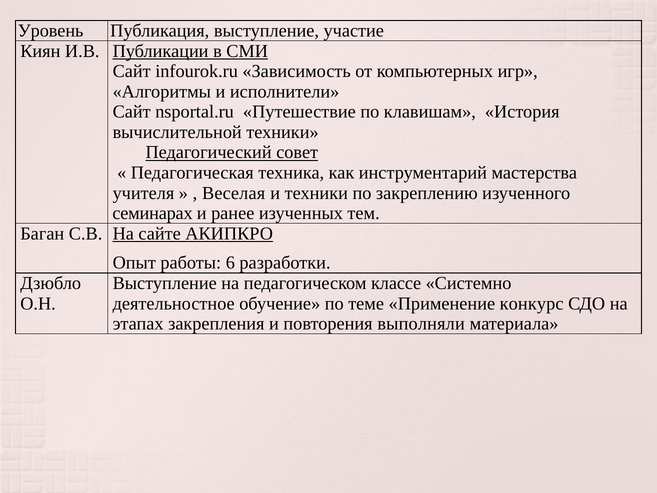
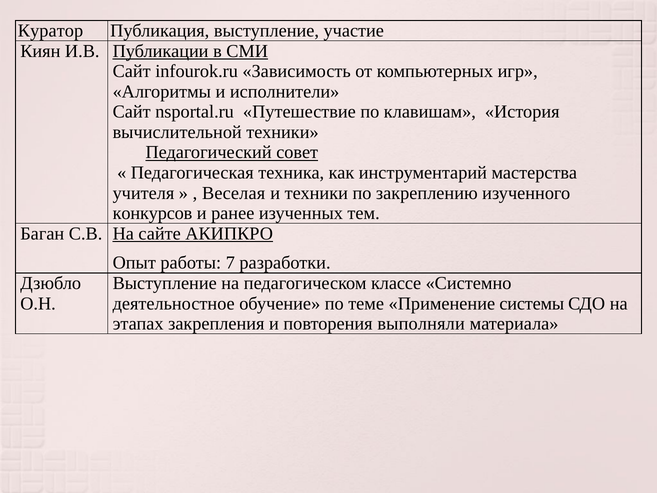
Уровень: Уровень -> Куратор (51, 31)
семинарах: семинарах -> конкурсов (153, 213)
6: 6 -> 7 (230, 263)
конкурс: конкурс -> системы (532, 303)
